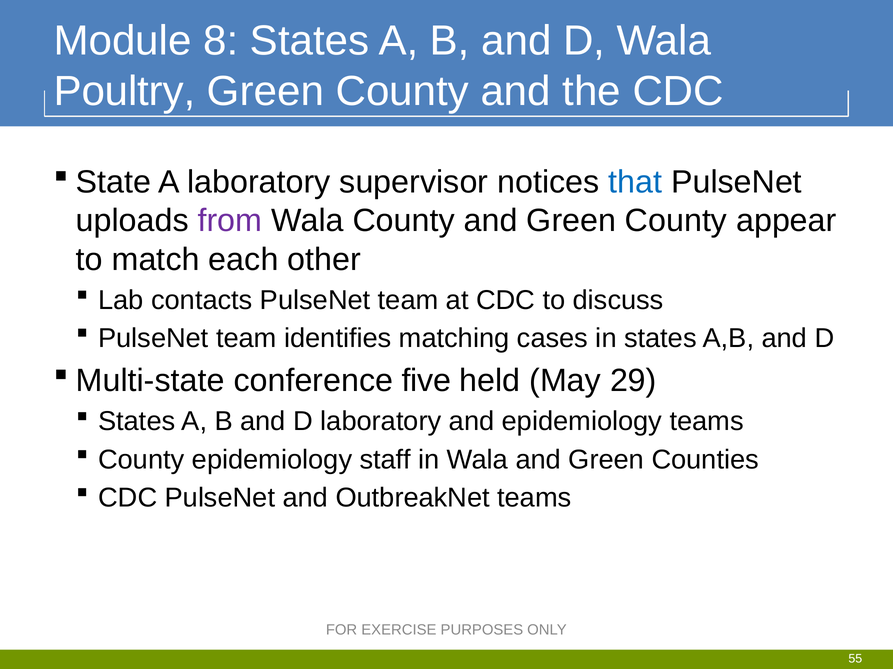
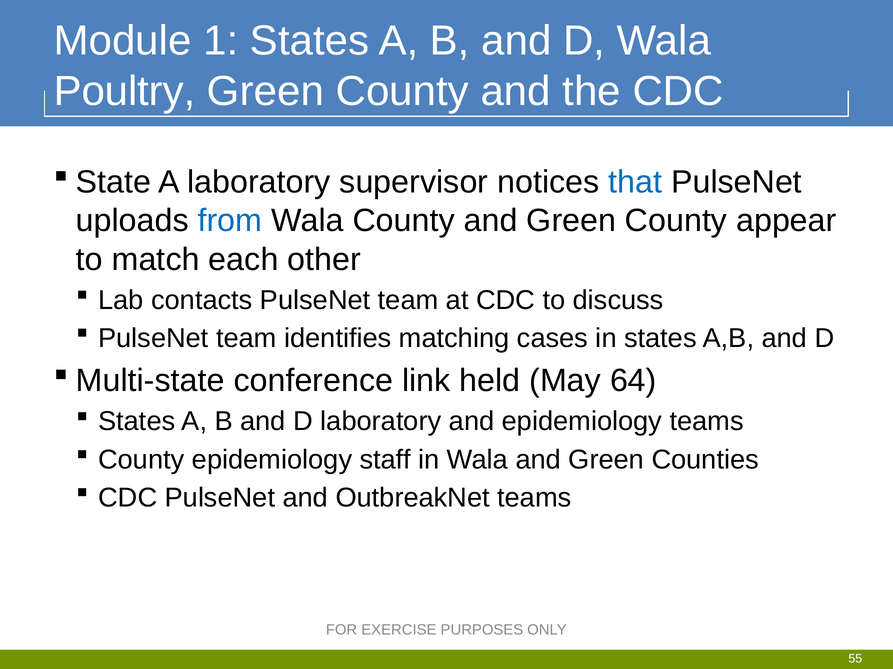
8: 8 -> 1 (221, 41)
from colour: purple -> blue (230, 221)
five: five -> link (426, 381)
29: 29 -> 64 (633, 381)
